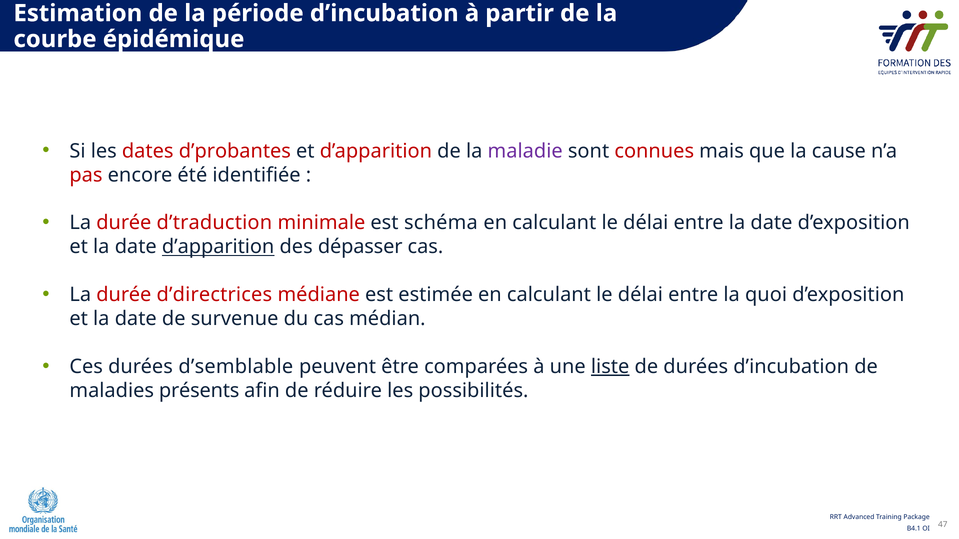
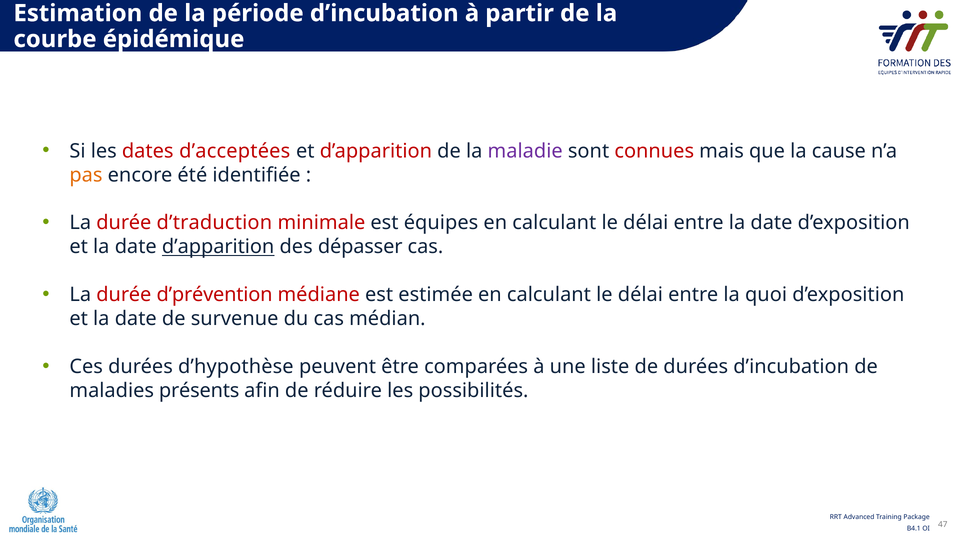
d’probantes: d’probantes -> d’acceptées (235, 151)
pas colour: red -> orange (86, 175)
schéma: schéma -> équipes (441, 223)
d’directrices: d’directrices -> d’prévention (215, 295)
d’semblable: d’semblable -> d’hypothèse (236, 367)
liste underline: present -> none (610, 367)
